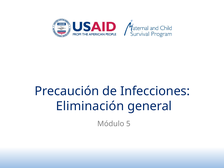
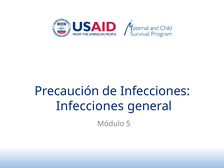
Eliminación: Eliminación -> Infecciones (90, 106)
